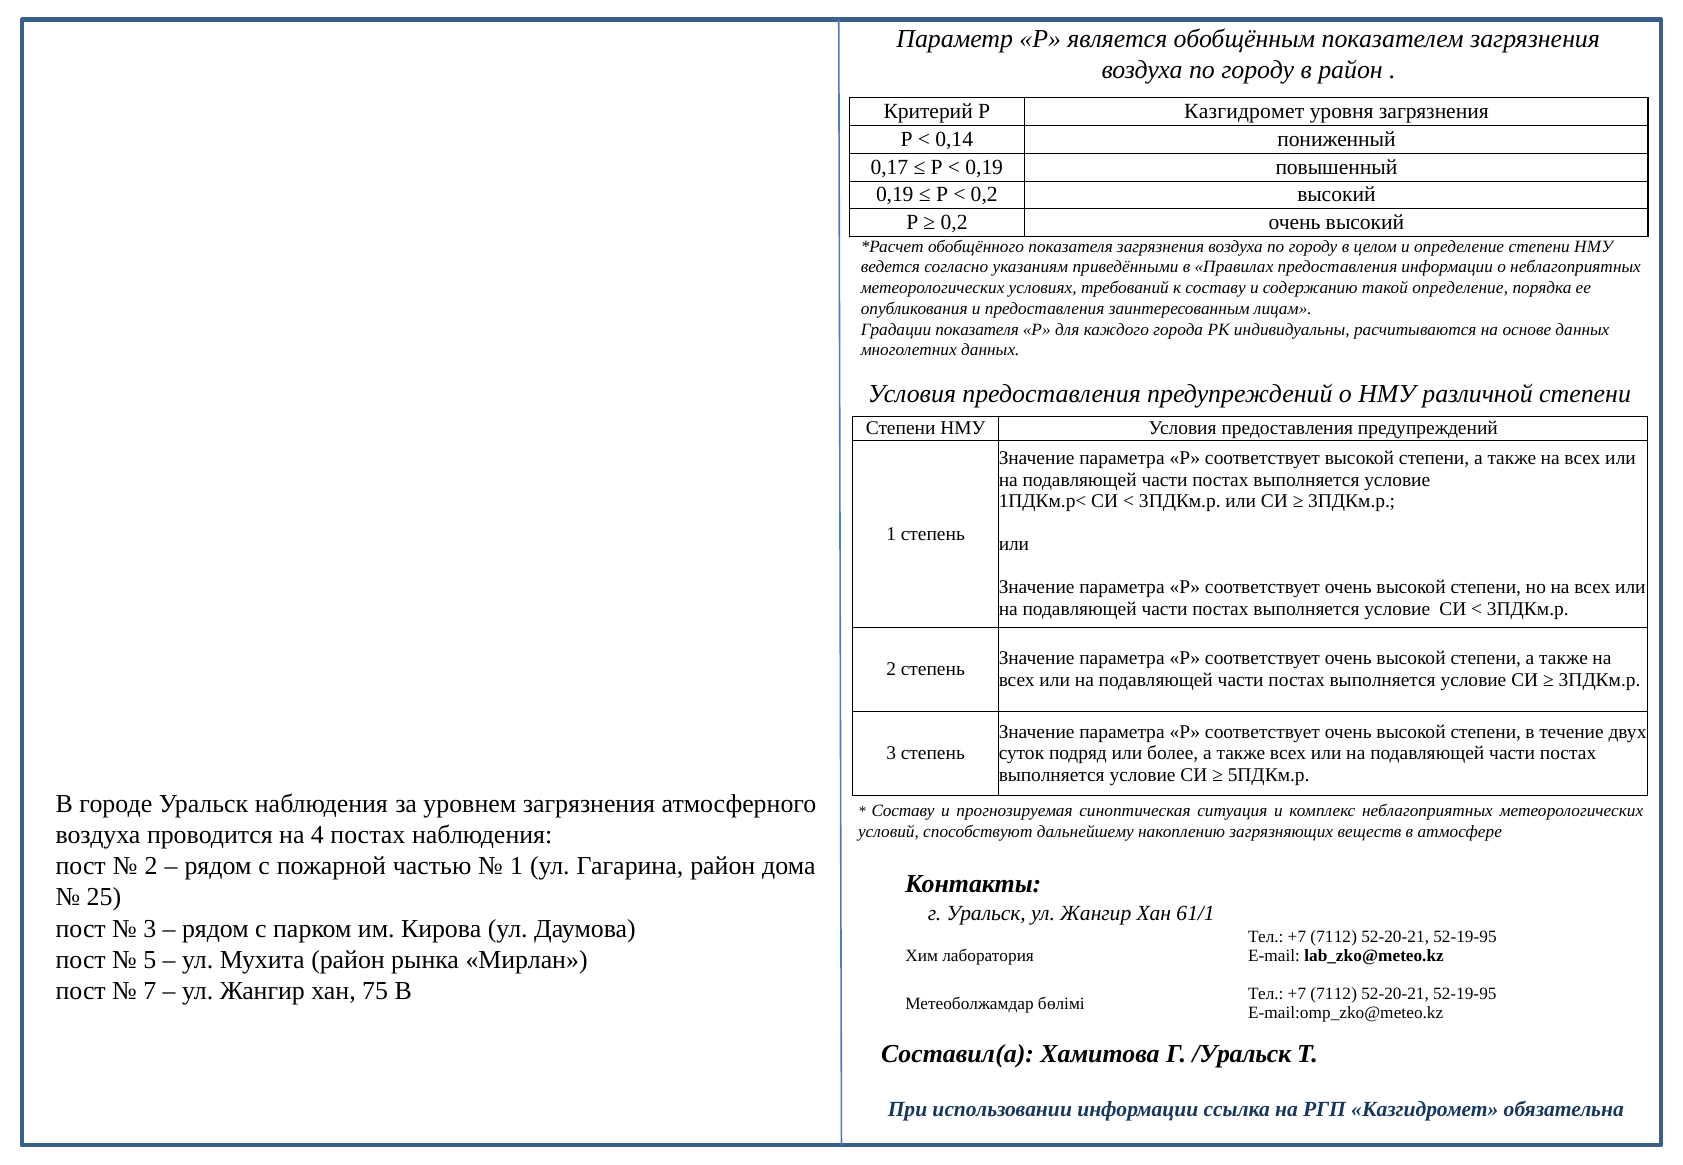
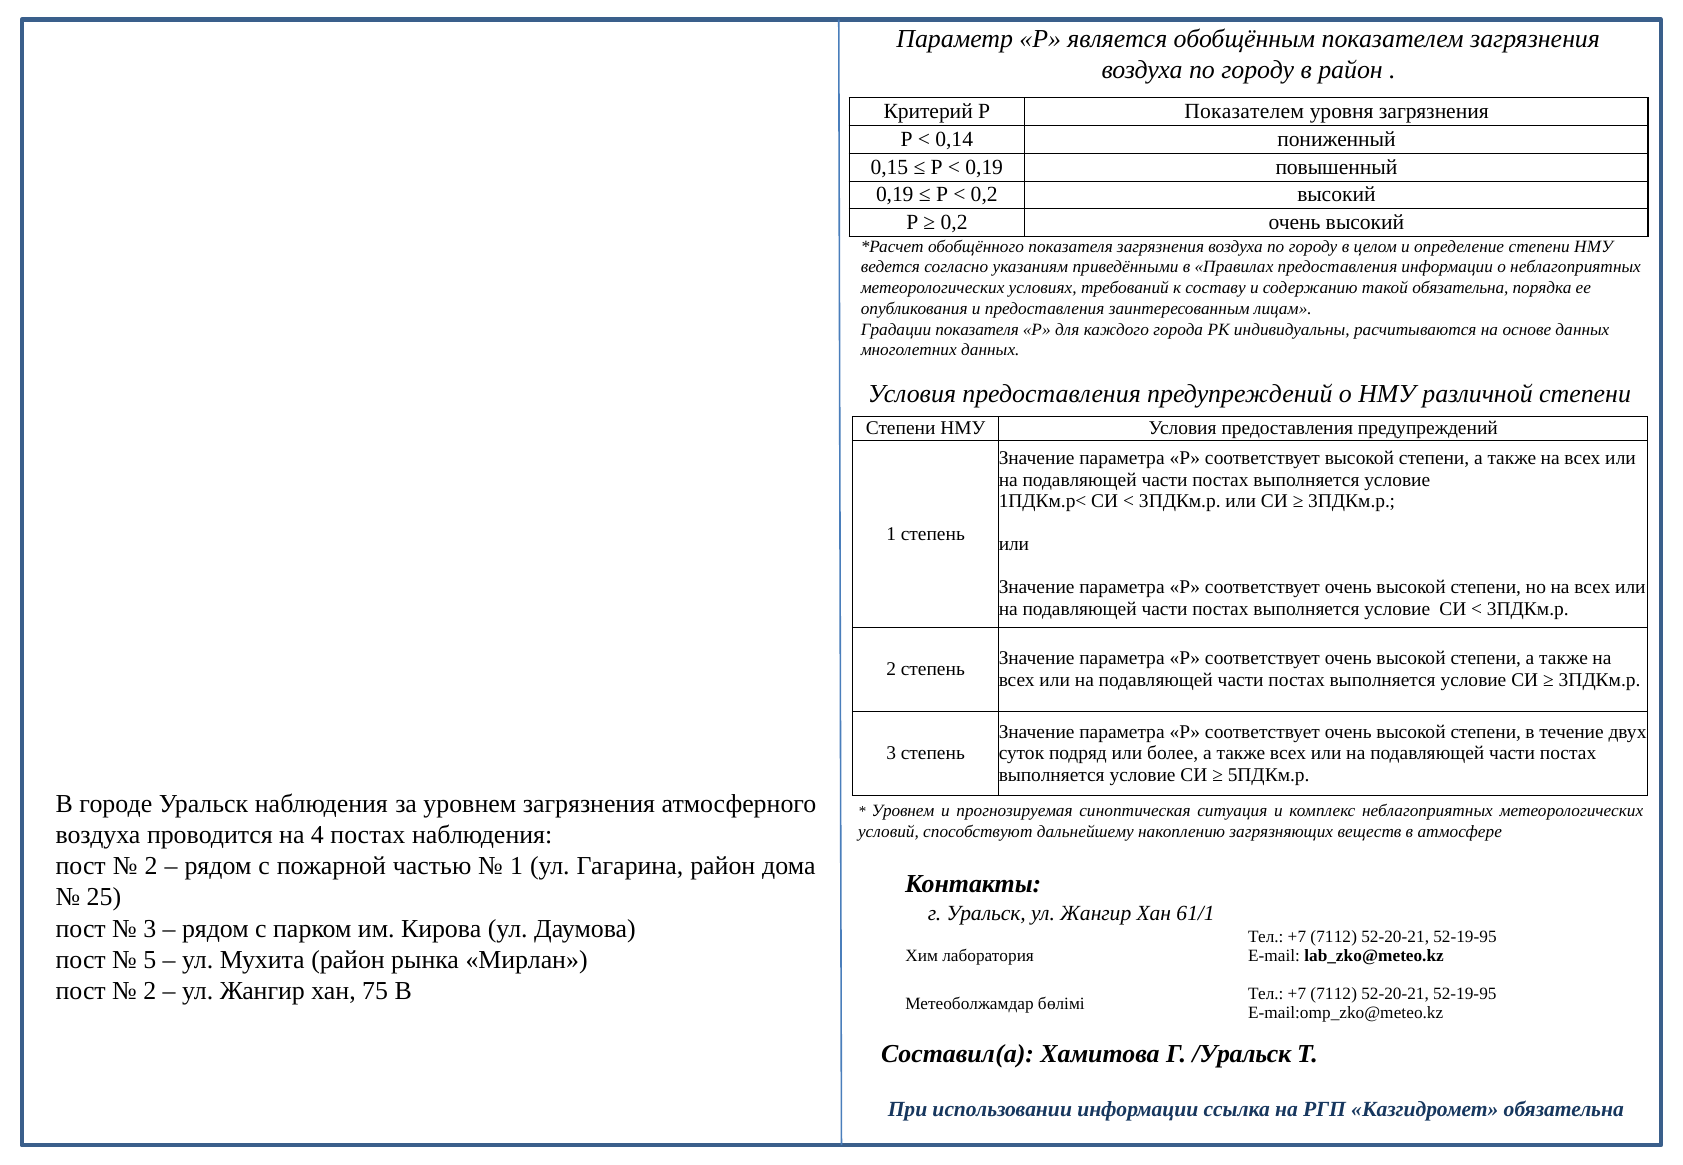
Р Казгидромет: Казгидромет -> Показателем (1244, 112)
0,17: 0,17 -> 0,15 (889, 167)
такой определение: определение -> обязательна (1460, 288)
Составу: Составу -> Уровнем (903, 811)
7: 7 -> 2 (150, 991)
